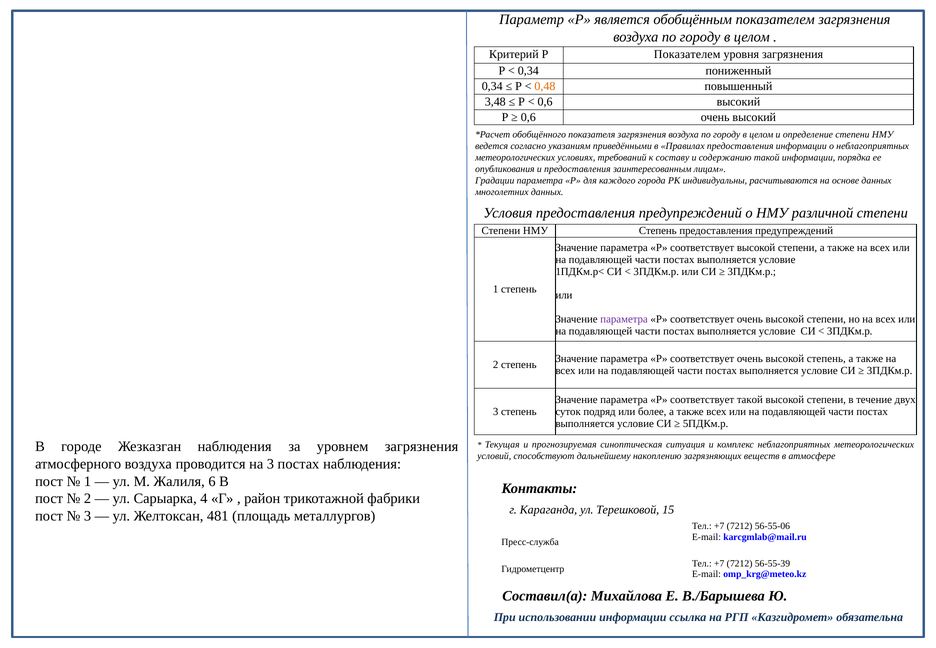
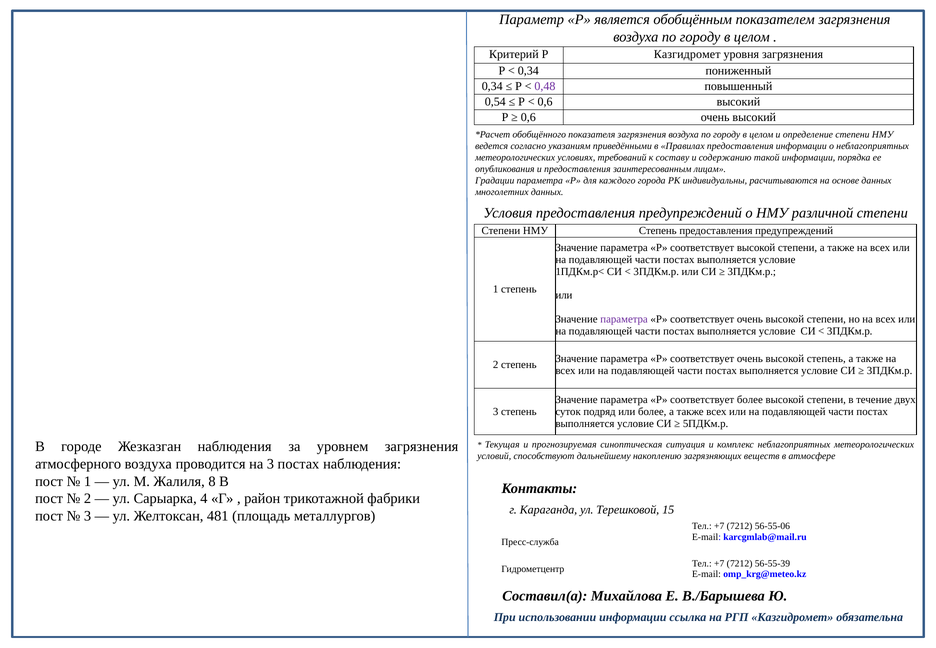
Р Показателем: Показателем -> Казгидромет (687, 54)
0,48 colour: orange -> purple (545, 86)
3,48: 3,48 -> 0,54 (495, 102)
соответствует такой: такой -> более (750, 400)
6: 6 -> 8 (212, 481)
